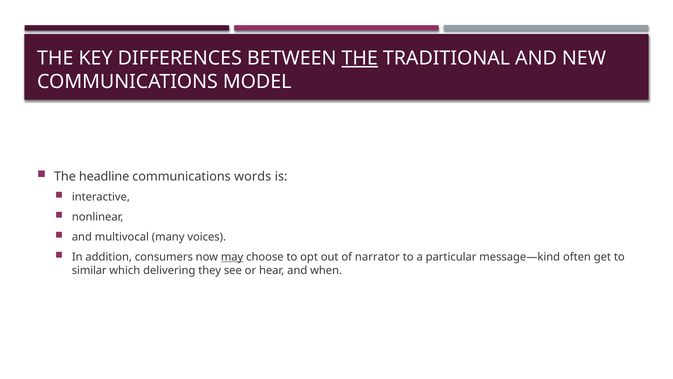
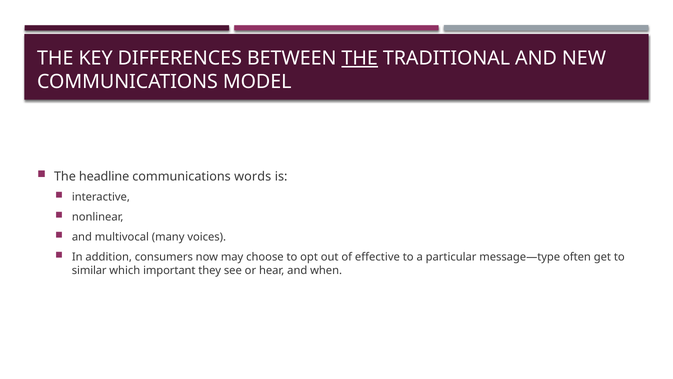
may underline: present -> none (232, 257)
narrator: narrator -> effective (377, 257)
message—kind: message—kind -> message—type (520, 257)
delivering: delivering -> important (169, 270)
